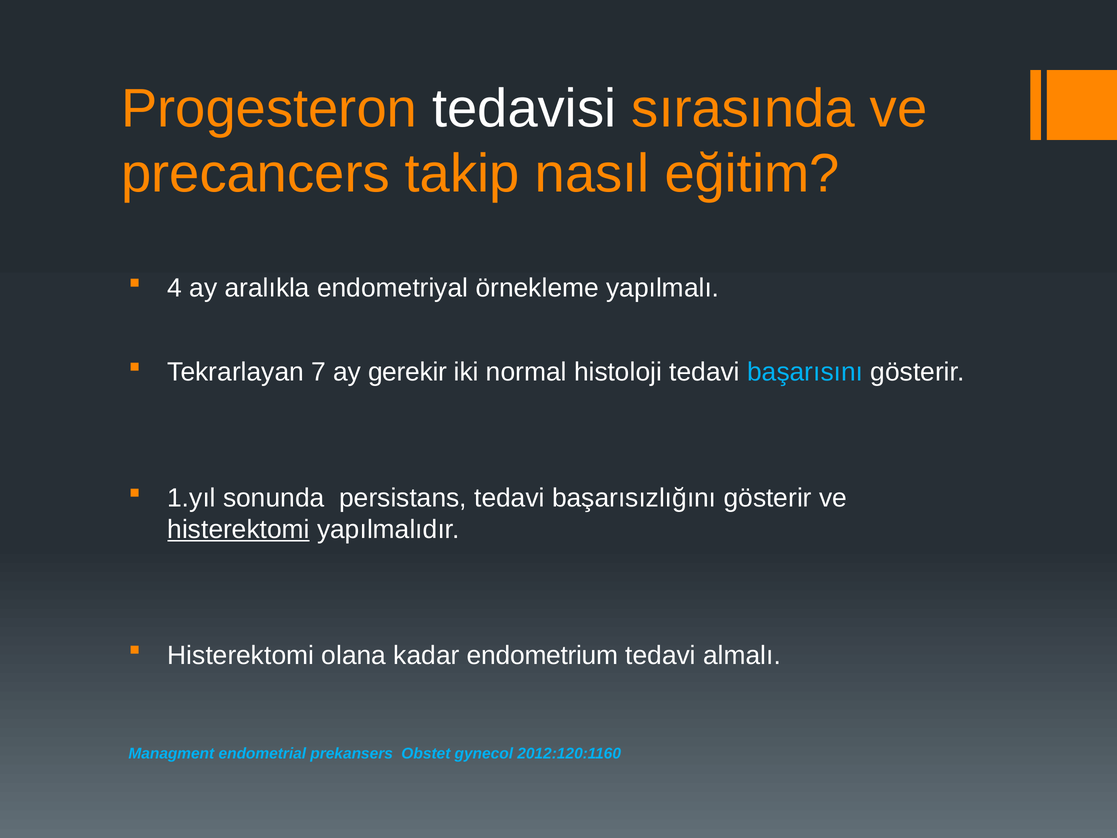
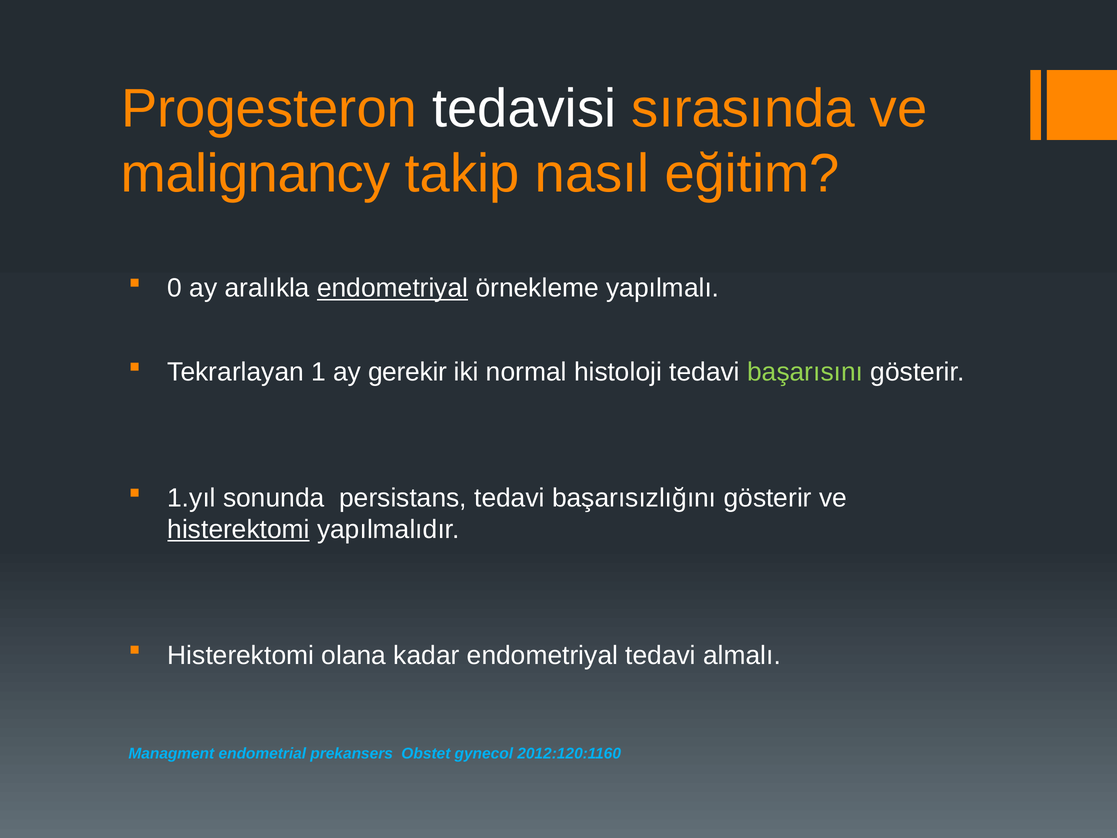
precancers: precancers -> malignancy (256, 174)
4: 4 -> 0 (175, 288)
endometriyal underline: none -> present (393, 288)
7: 7 -> 1 (319, 372)
başarısını colour: light blue -> light green (805, 372)
kadar endometrium: endometrium -> endometriyal (542, 655)
